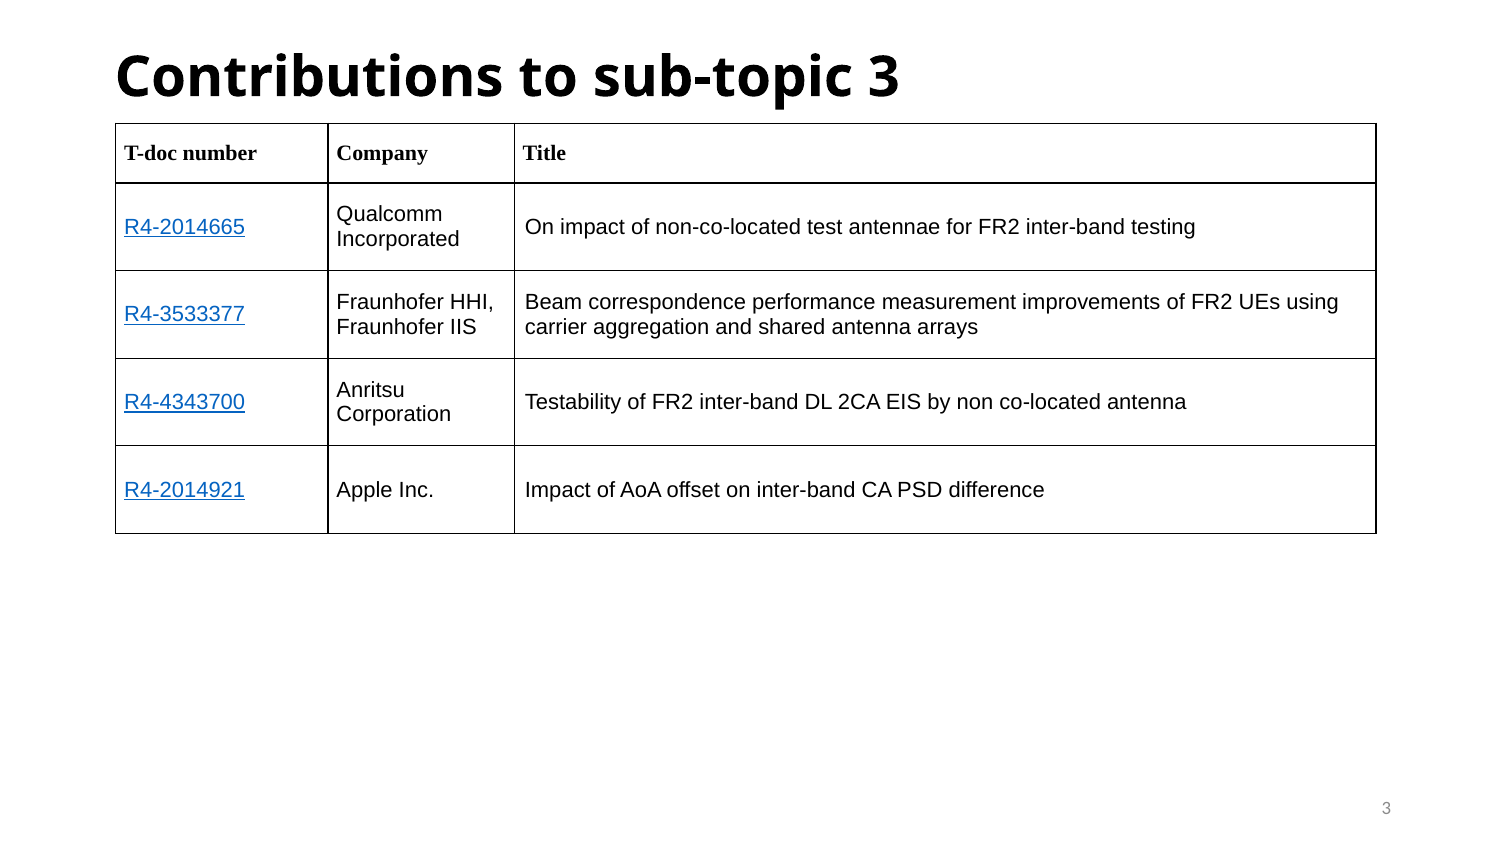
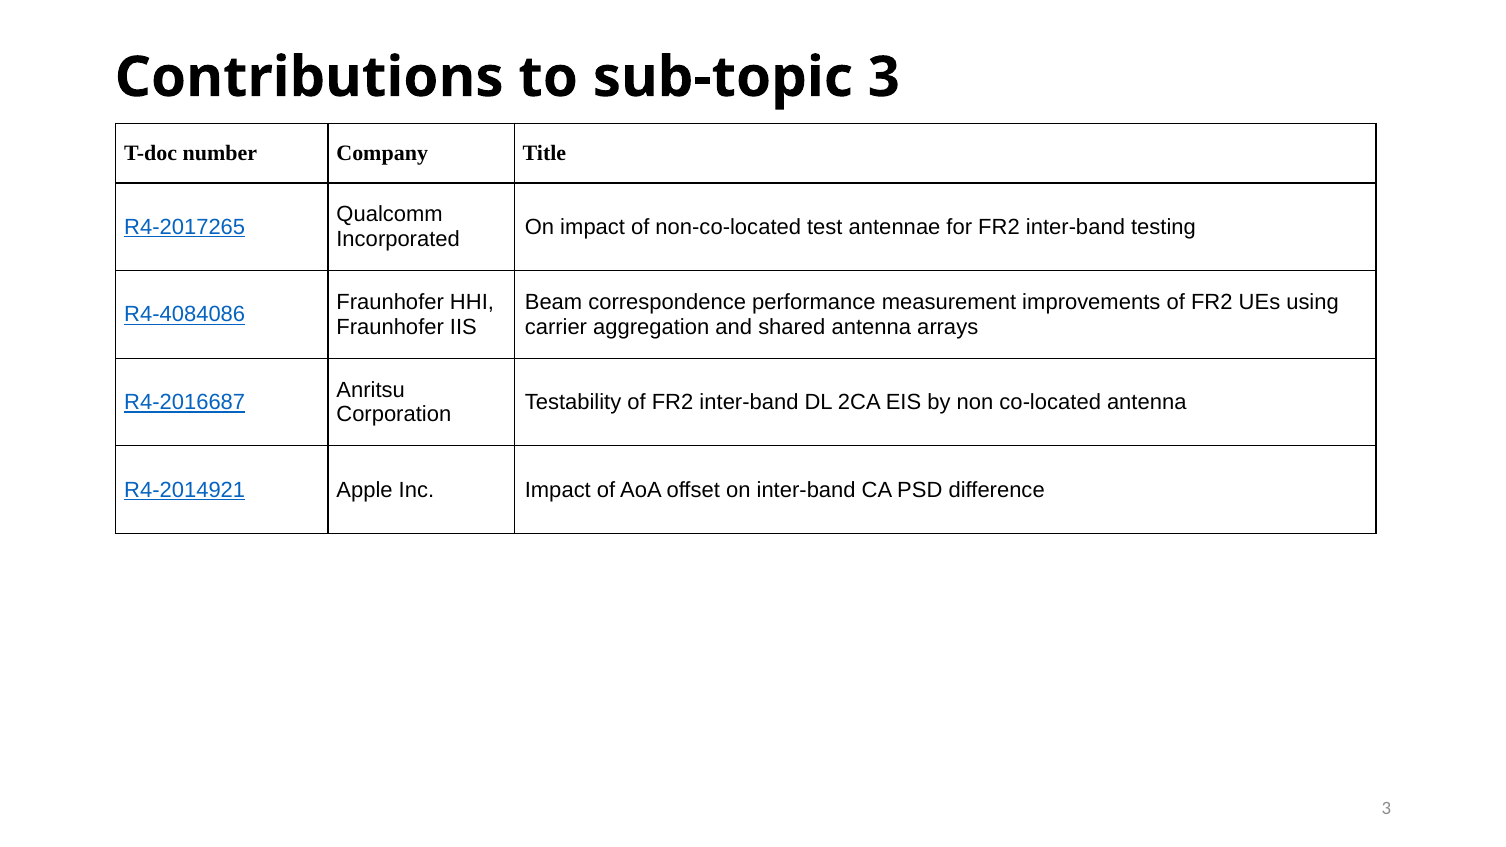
R4-2014665: R4-2014665 -> R4-2017265 (185, 227)
R4-3533377: R4-3533377 -> R4-4084086 (185, 315)
R4-4343700: R4-4343700 -> R4-2016687 (185, 402)
